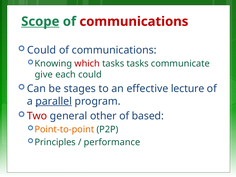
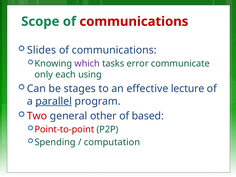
Scope underline: present -> none (40, 22)
Could: Could -> Slides (42, 50)
which colour: red -> purple (87, 64)
tasks tasks: tasks -> error (138, 64)
give: give -> only (44, 75)
each could: could -> using (90, 75)
Point-to-point colour: orange -> red (64, 129)
Principles: Principles -> Spending (55, 142)
performance: performance -> computation (112, 142)
